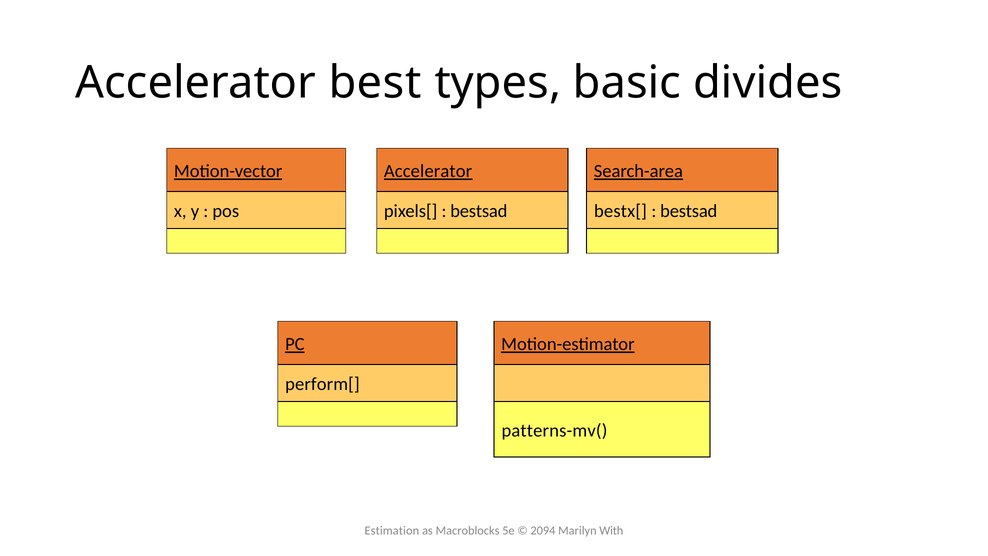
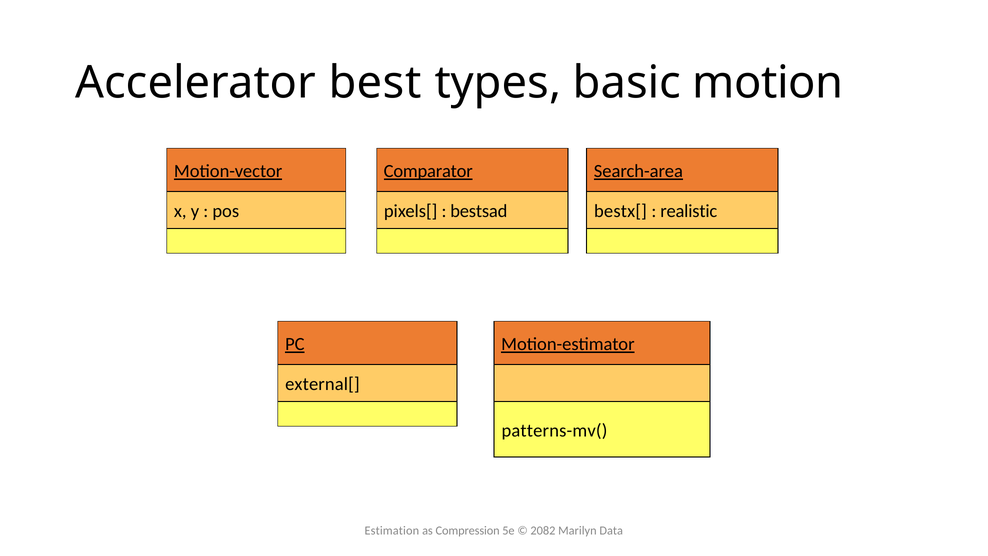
divides: divides -> motion (768, 83)
Accelerator: Accelerator -> Comparator (428, 171)
bestsad: bestsad -> realistic (689, 211)
perform[: perform[ -> external[ (322, 384)
Macroblocks: Macroblocks -> Compression (468, 531)
2094: 2094 -> 2082 (543, 531)
With: With -> Data (611, 531)
